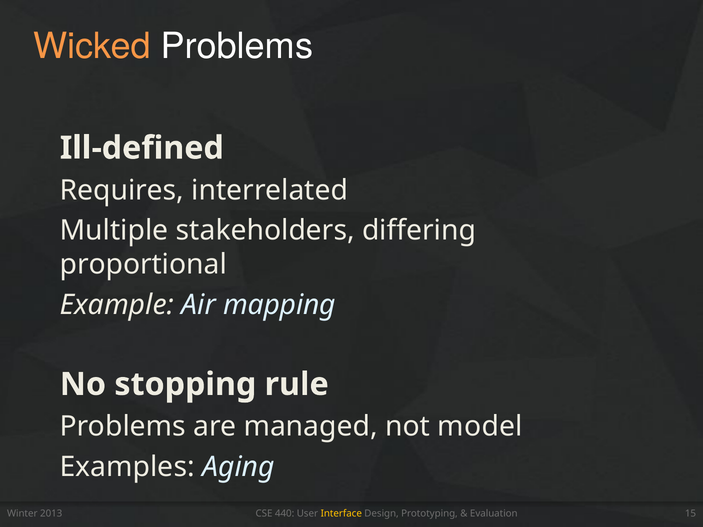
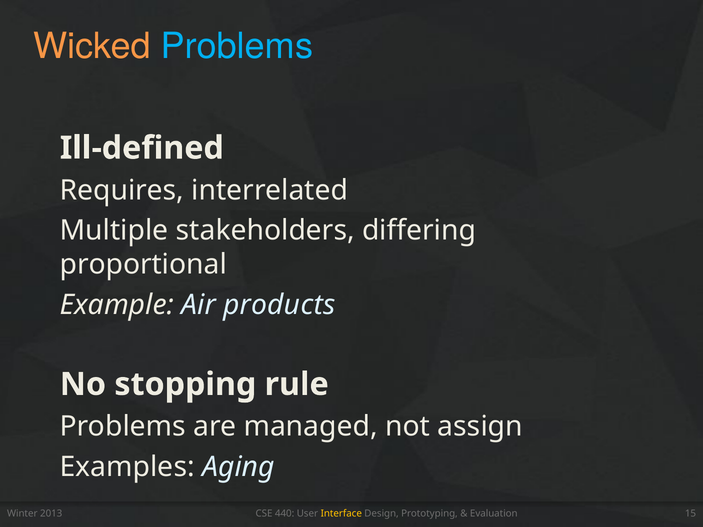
Problems colour: white -> light blue (237, 46)
mapping: mapping -> products (279, 305)
model: model -> assign (480, 427)
